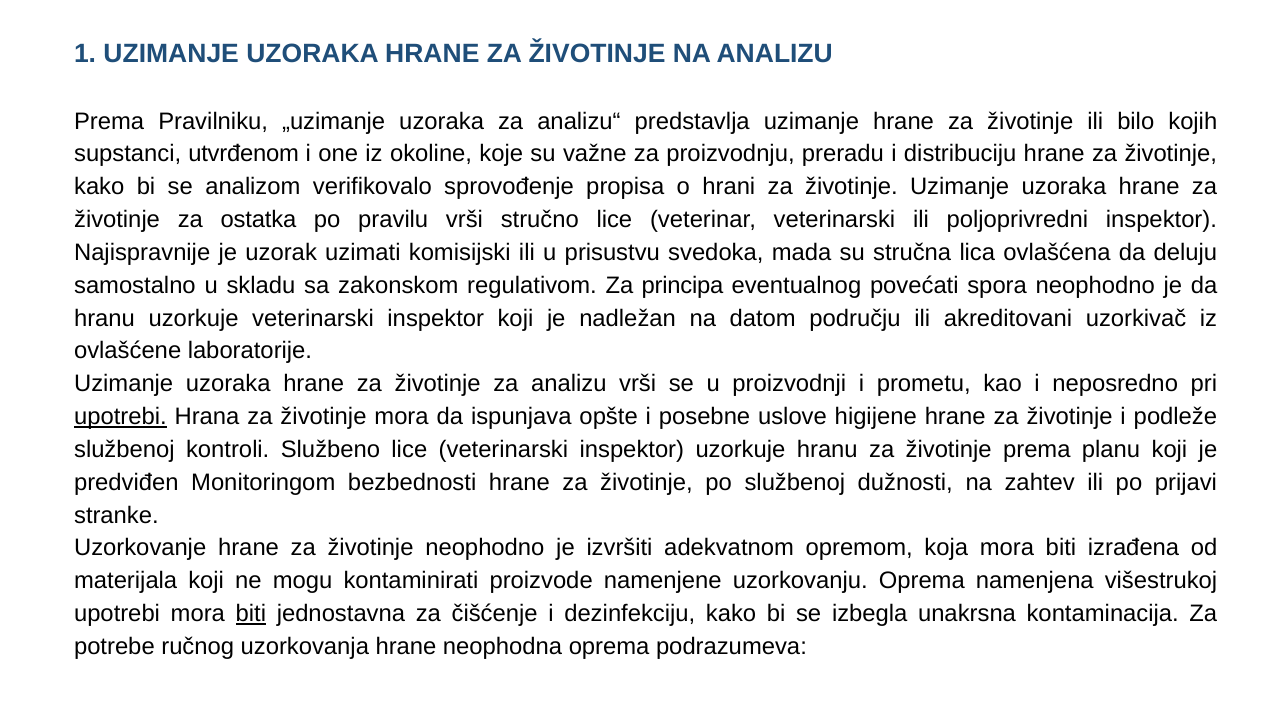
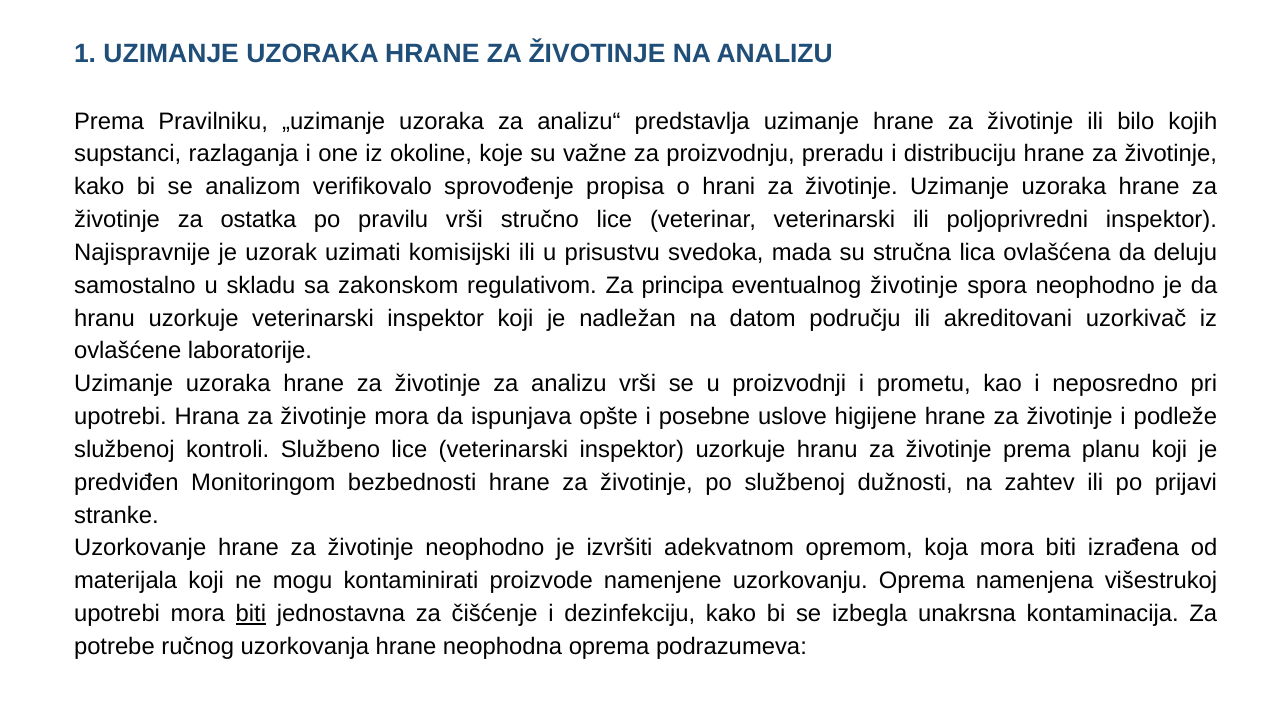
utvrđenom: utvrđenom -> razlaganja (243, 154)
eventualnog povećati: povećati -> životinje (914, 286)
upotrebi underline: present -> none (120, 417)
